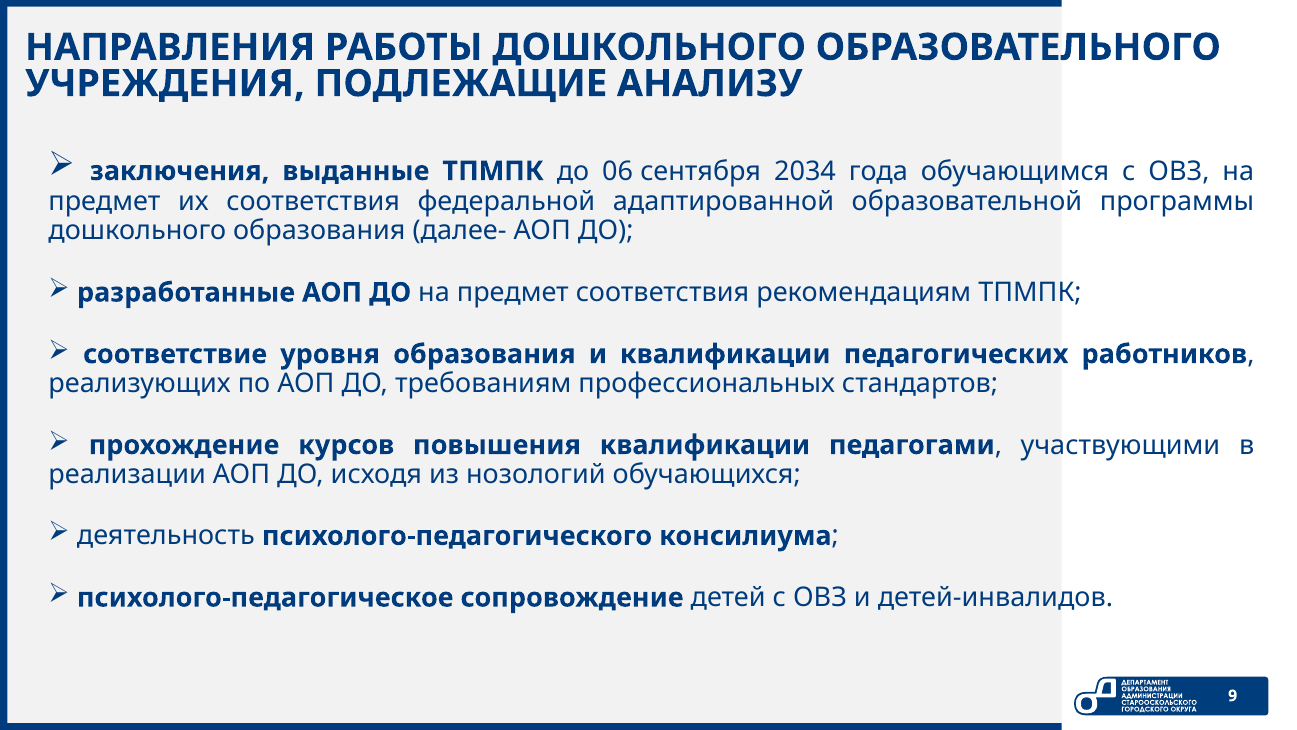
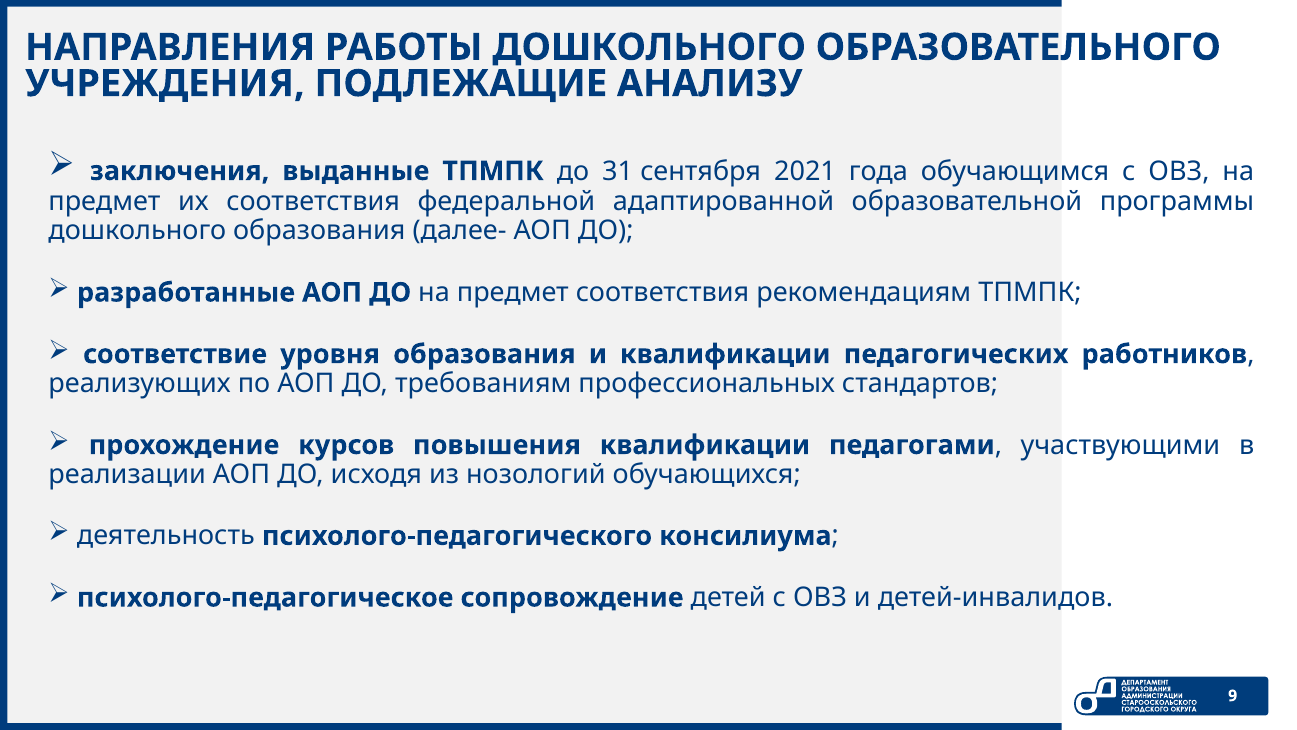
06: 06 -> 31 (618, 171)
2034: 2034 -> 2021 (805, 171)
